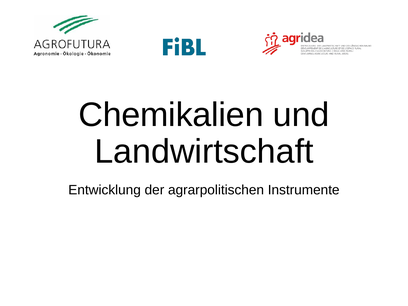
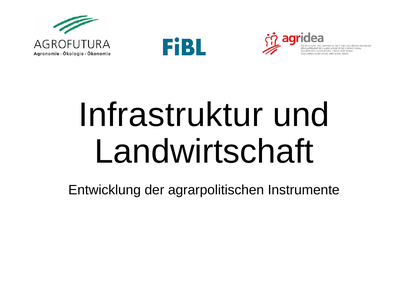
Chemikalien: Chemikalien -> Infrastruktur (171, 115)
